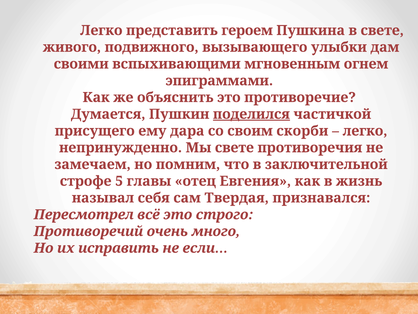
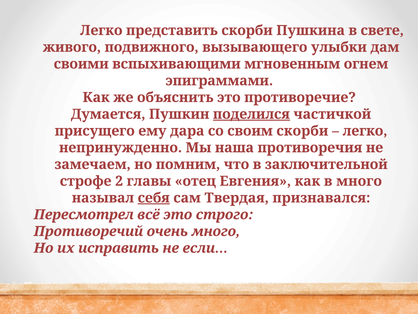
представить героем: героем -> скорби (247, 30)
Мы свете: свете -> наша (234, 147)
5: 5 -> 2 (119, 181)
в жизнь: жизнь -> много (359, 181)
себя underline: none -> present (154, 198)
